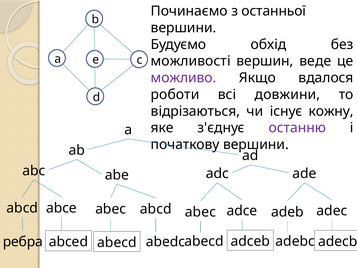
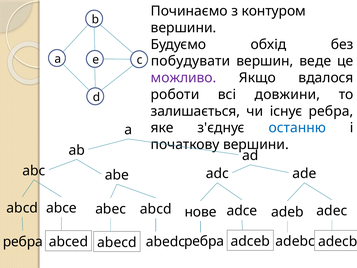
останньої: останньої -> контуром (274, 11)
можливості: можливості -> побудувати (191, 61)
відрізаються: відрізаються -> залишається (195, 111)
існує кожну: кожну -> ребра (331, 111)
останню colour: purple -> blue (297, 128)
abec: abec -> нове (201, 212)
abecd: abecd -> ребра (204, 241)
